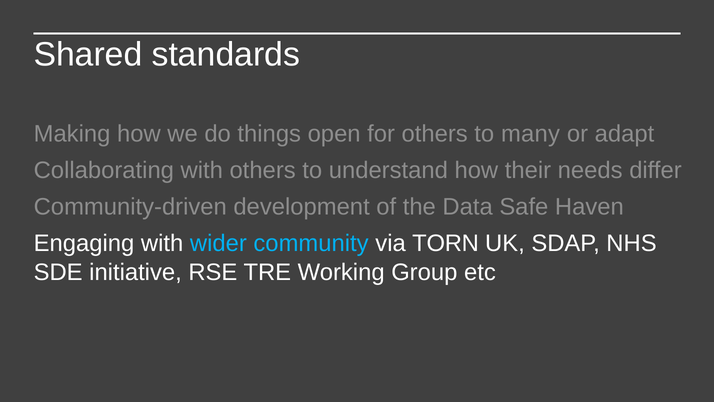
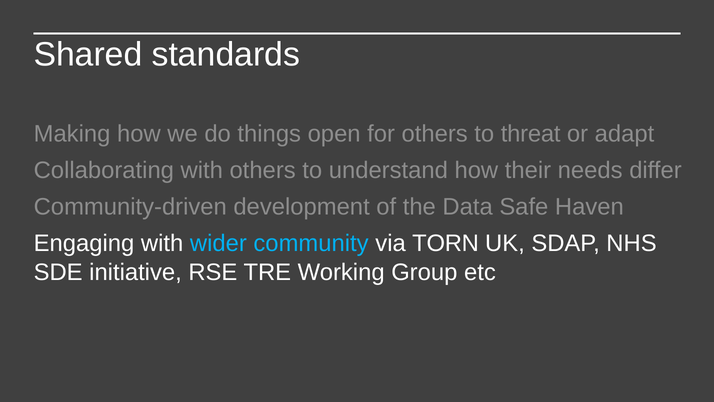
many: many -> threat (531, 134)
